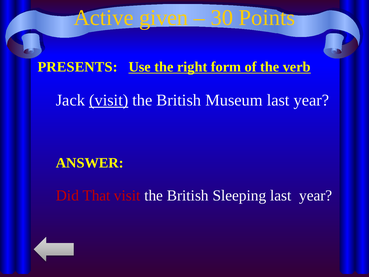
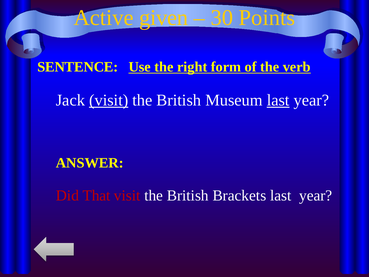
PRESENTS: PRESENTS -> SENTENCE (78, 67)
last underline: none -> present (278, 100)
Sleeping: Sleeping -> Brackets (239, 195)
